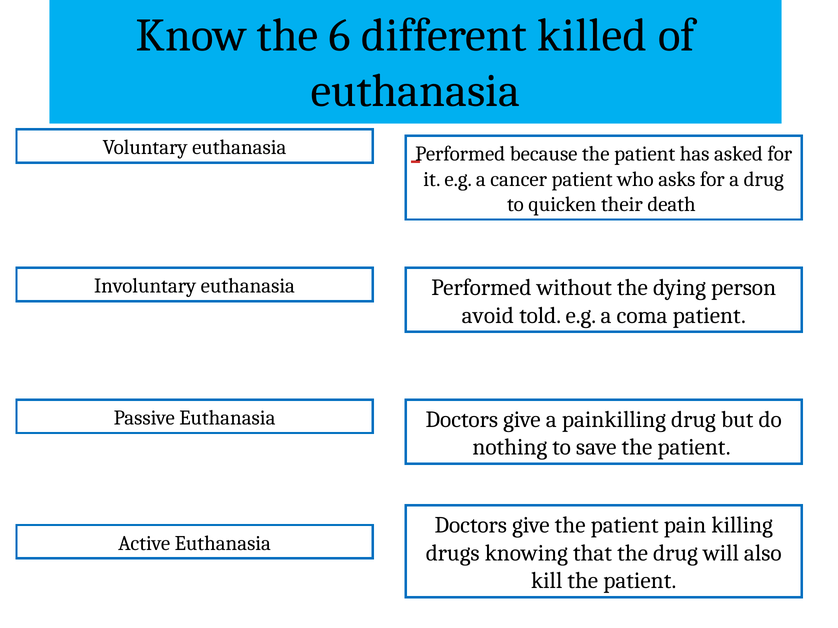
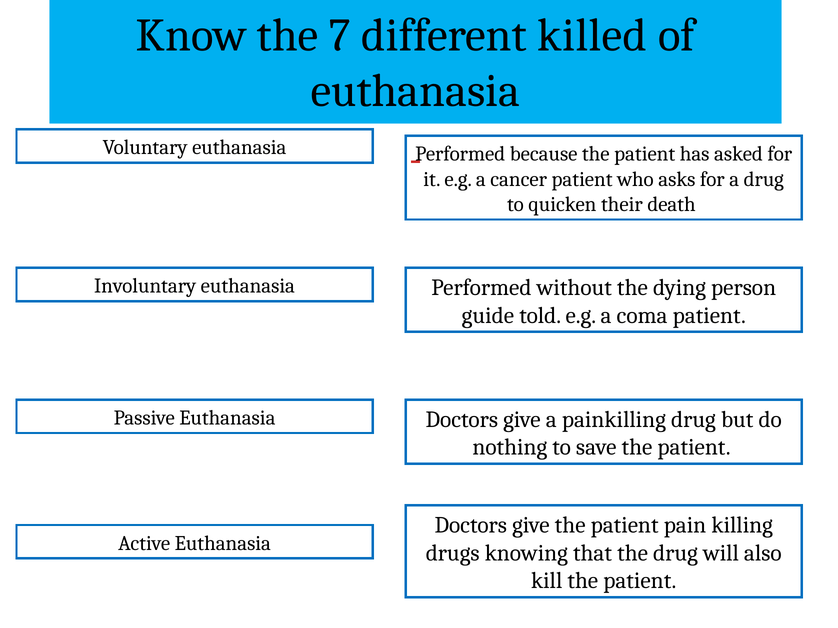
6: 6 -> 7 (340, 35)
avoid: avoid -> guide (488, 316)
